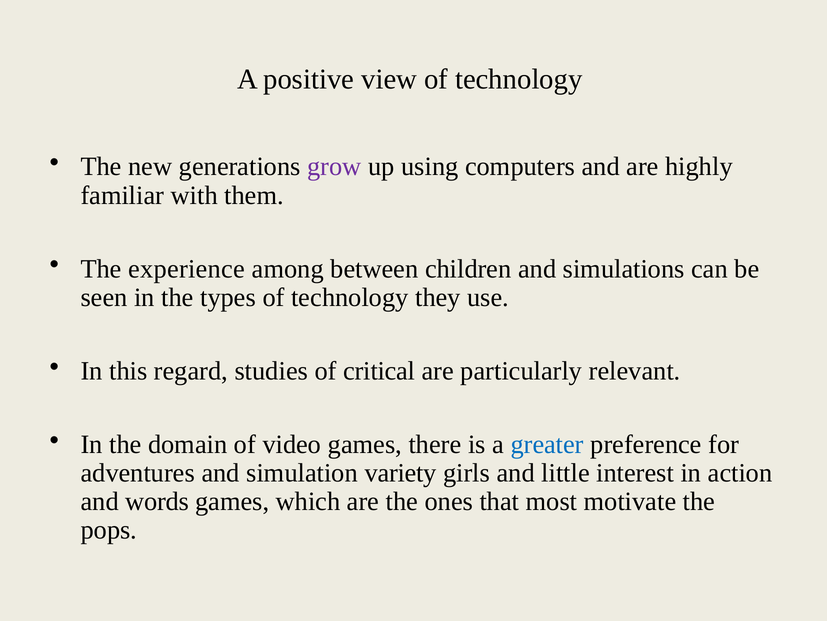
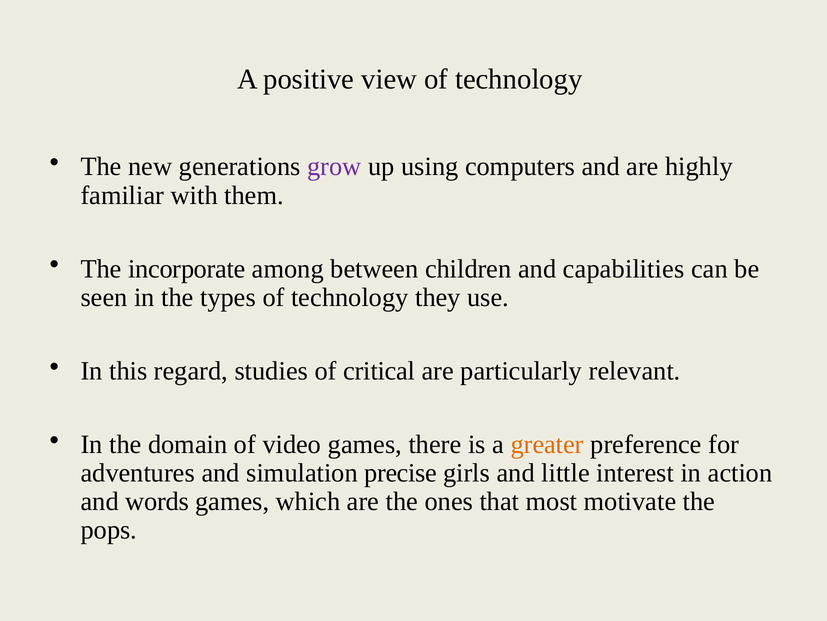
experience: experience -> incorporate (187, 268)
simulations: simulations -> capabilities (624, 268)
greater colour: blue -> orange (547, 444)
variety: variety -> precise (401, 472)
